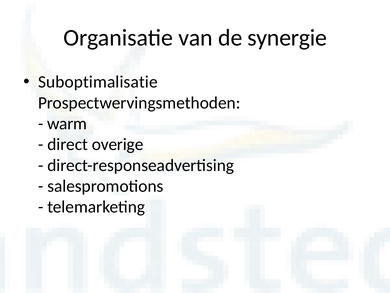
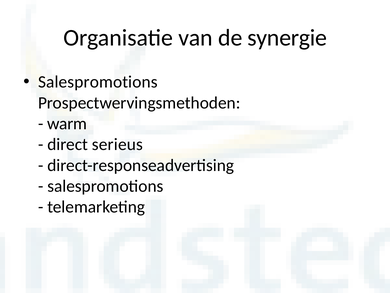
Suboptimalisatie: Suboptimalisatie -> Salespromotions (98, 82)
overige: overige -> serieus (117, 144)
